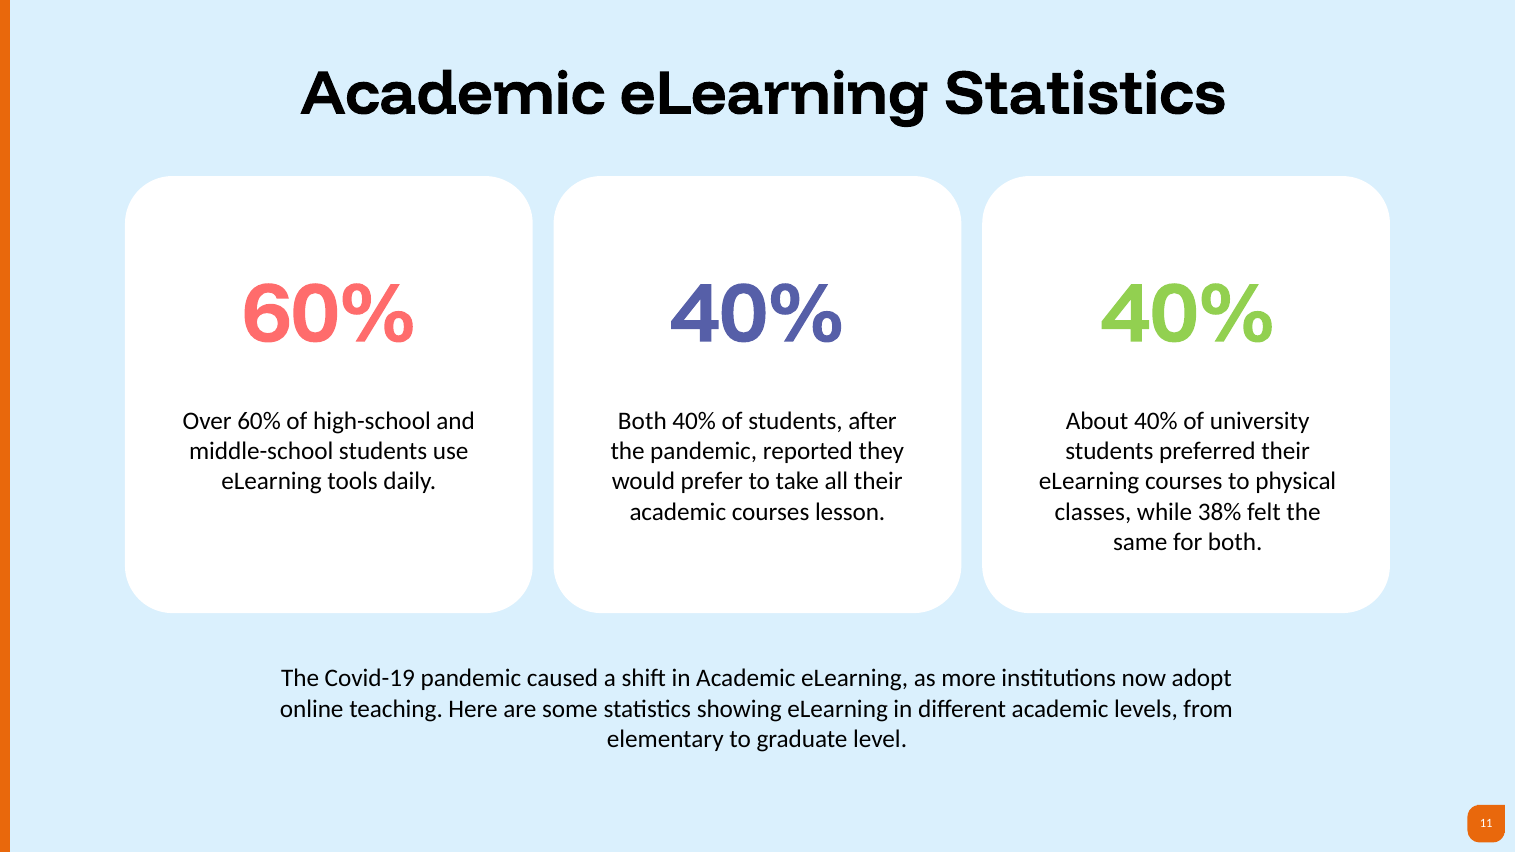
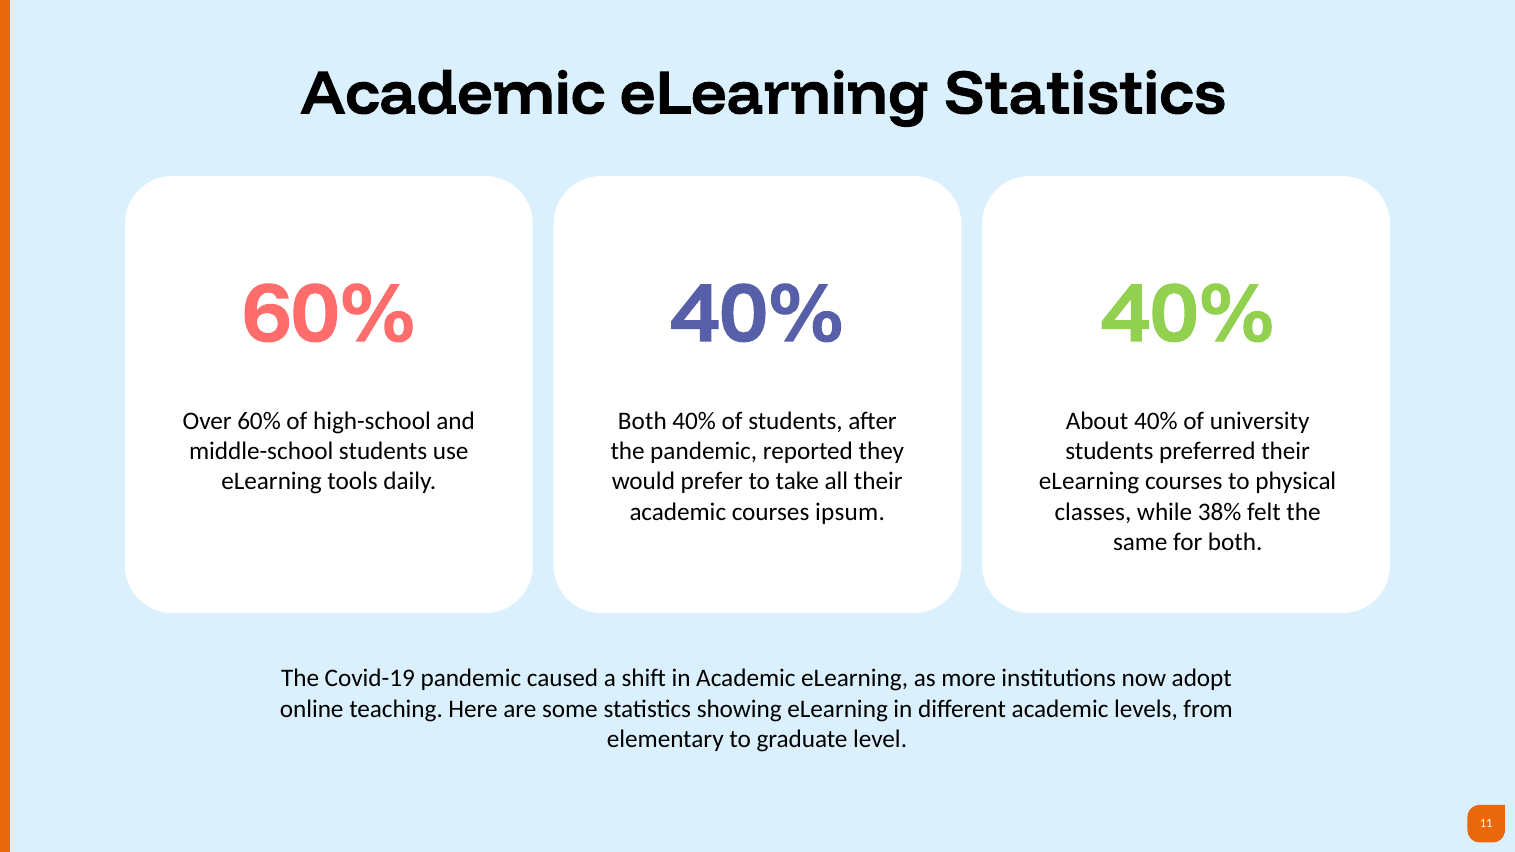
lesson: lesson -> ipsum (850, 512)
